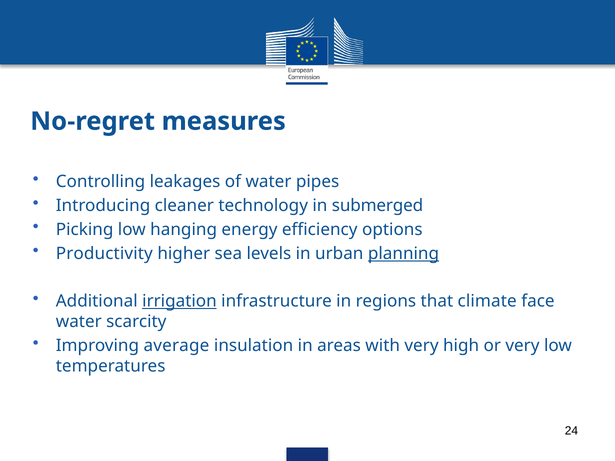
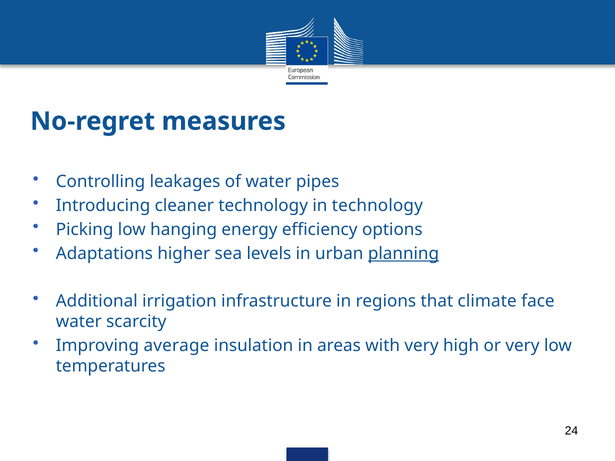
in submerged: submerged -> technology (377, 206)
Productivity: Productivity -> Adaptations (104, 254)
irrigation underline: present -> none (179, 301)
